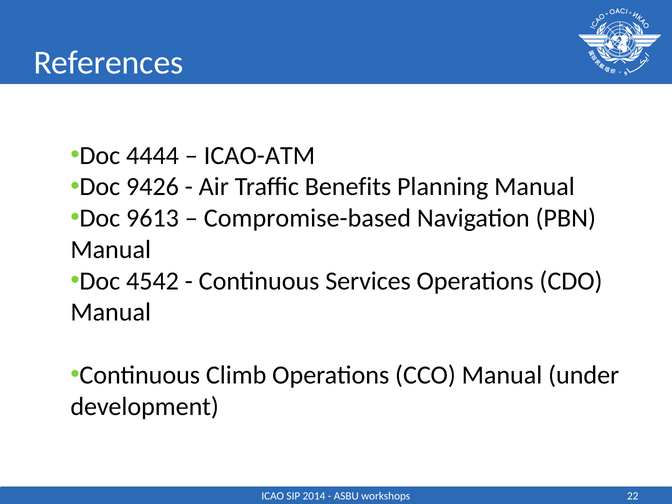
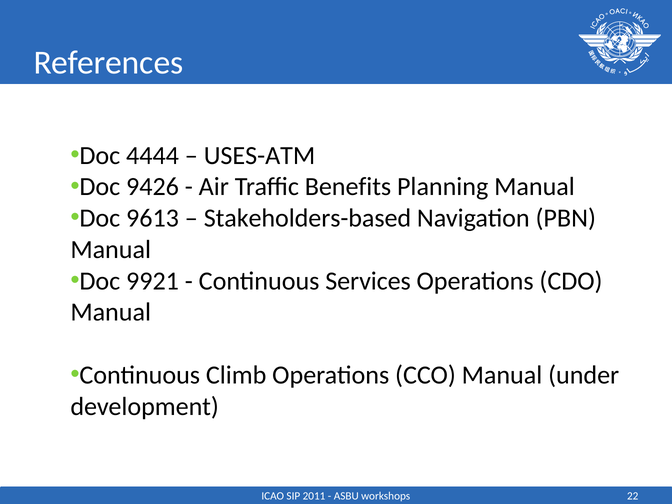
ICAO-ATM: ICAO-ATM -> USES-ATM (260, 155)
Compromise-based: Compromise-based -> Stakeholders-based (307, 218)
4542: 4542 -> 9921 (153, 281)
2014: 2014 -> 2011 (314, 496)
